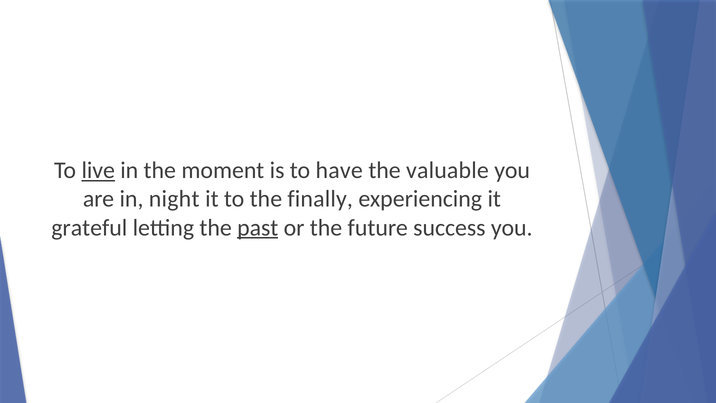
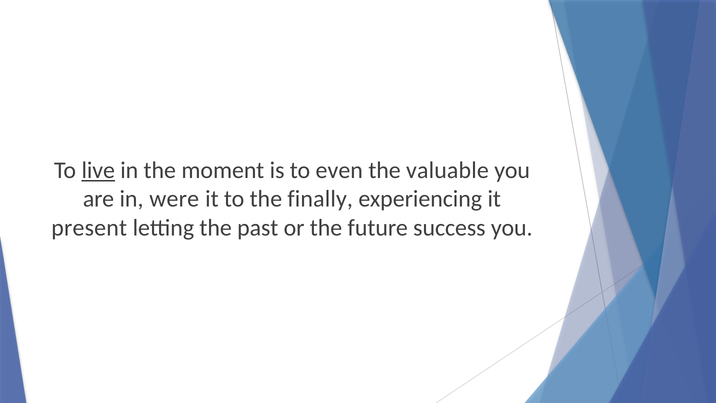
have: have -> even (339, 170)
night: night -> were (174, 199)
grateful: grateful -> present (89, 227)
past underline: present -> none (258, 227)
